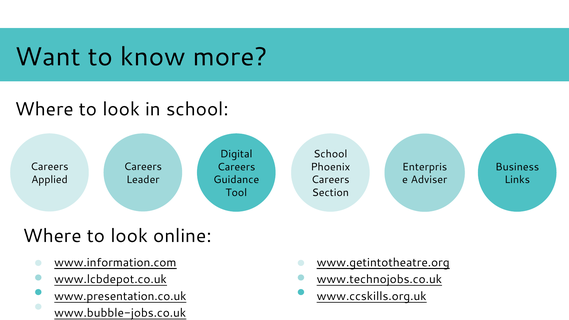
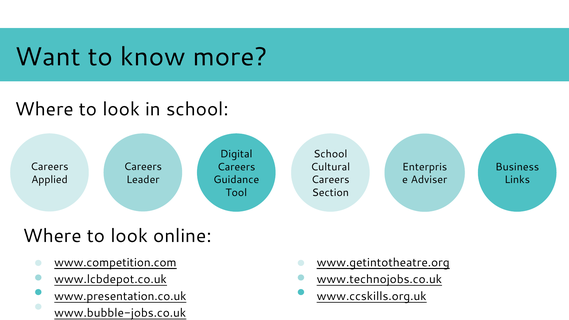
Phoenix: Phoenix -> Cultural (330, 167)
www.information.com: www.information.com -> www.competition.com (115, 263)
